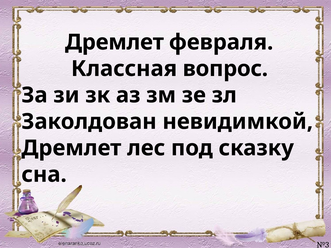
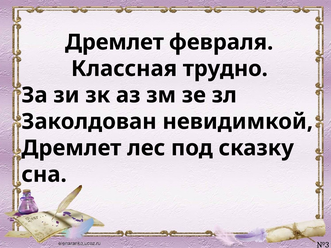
вопрос: вопрос -> трудно (225, 69)
